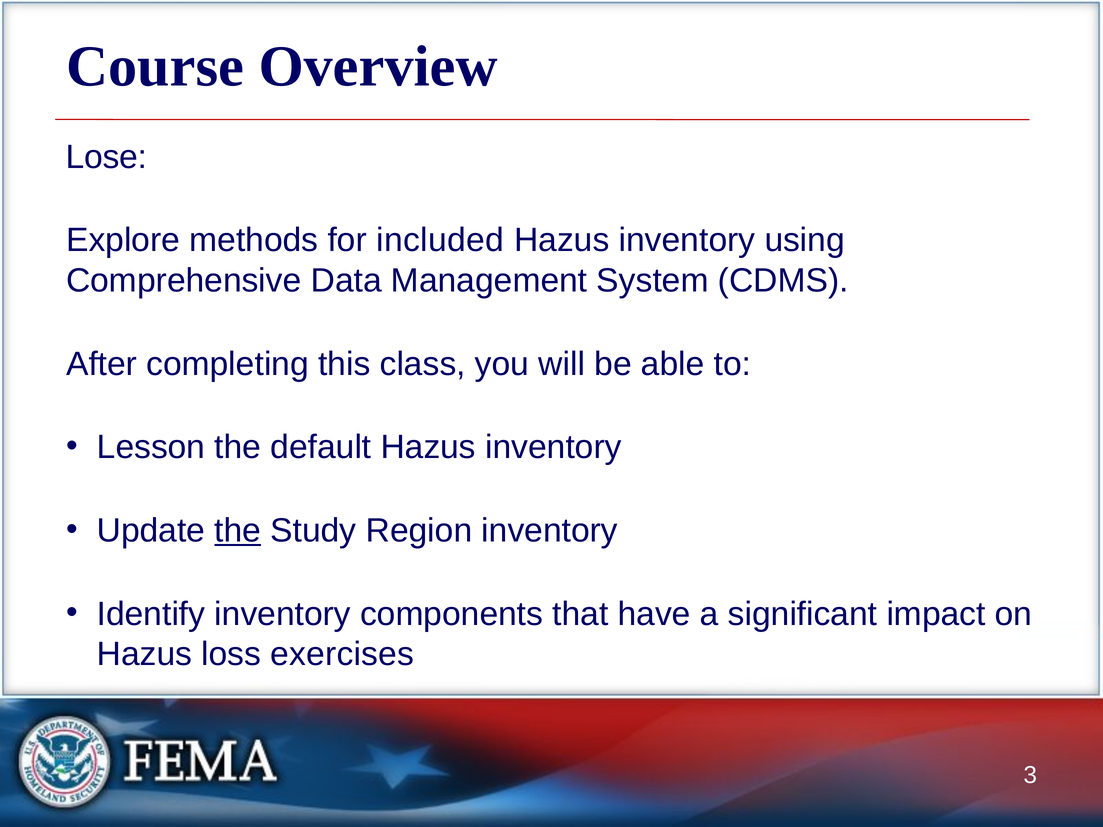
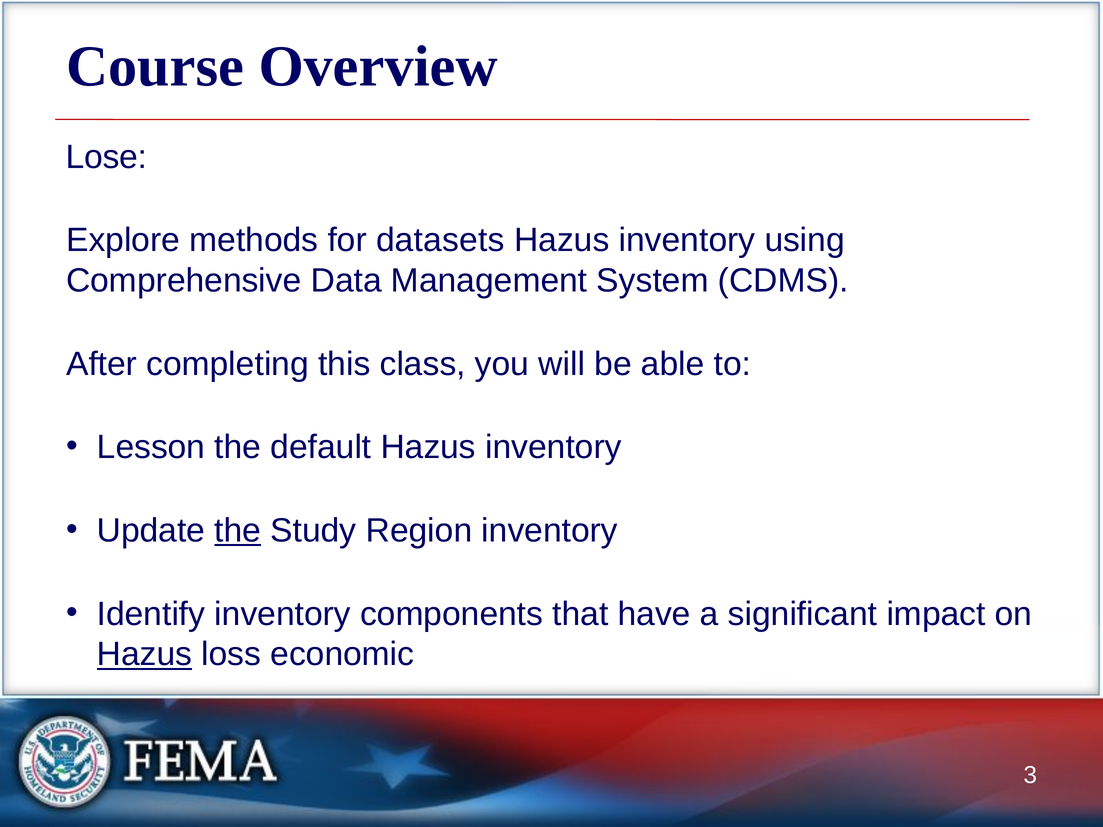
included: included -> datasets (440, 240)
Hazus underline: none -> present (145, 655)
exercises: exercises -> economic (342, 655)
